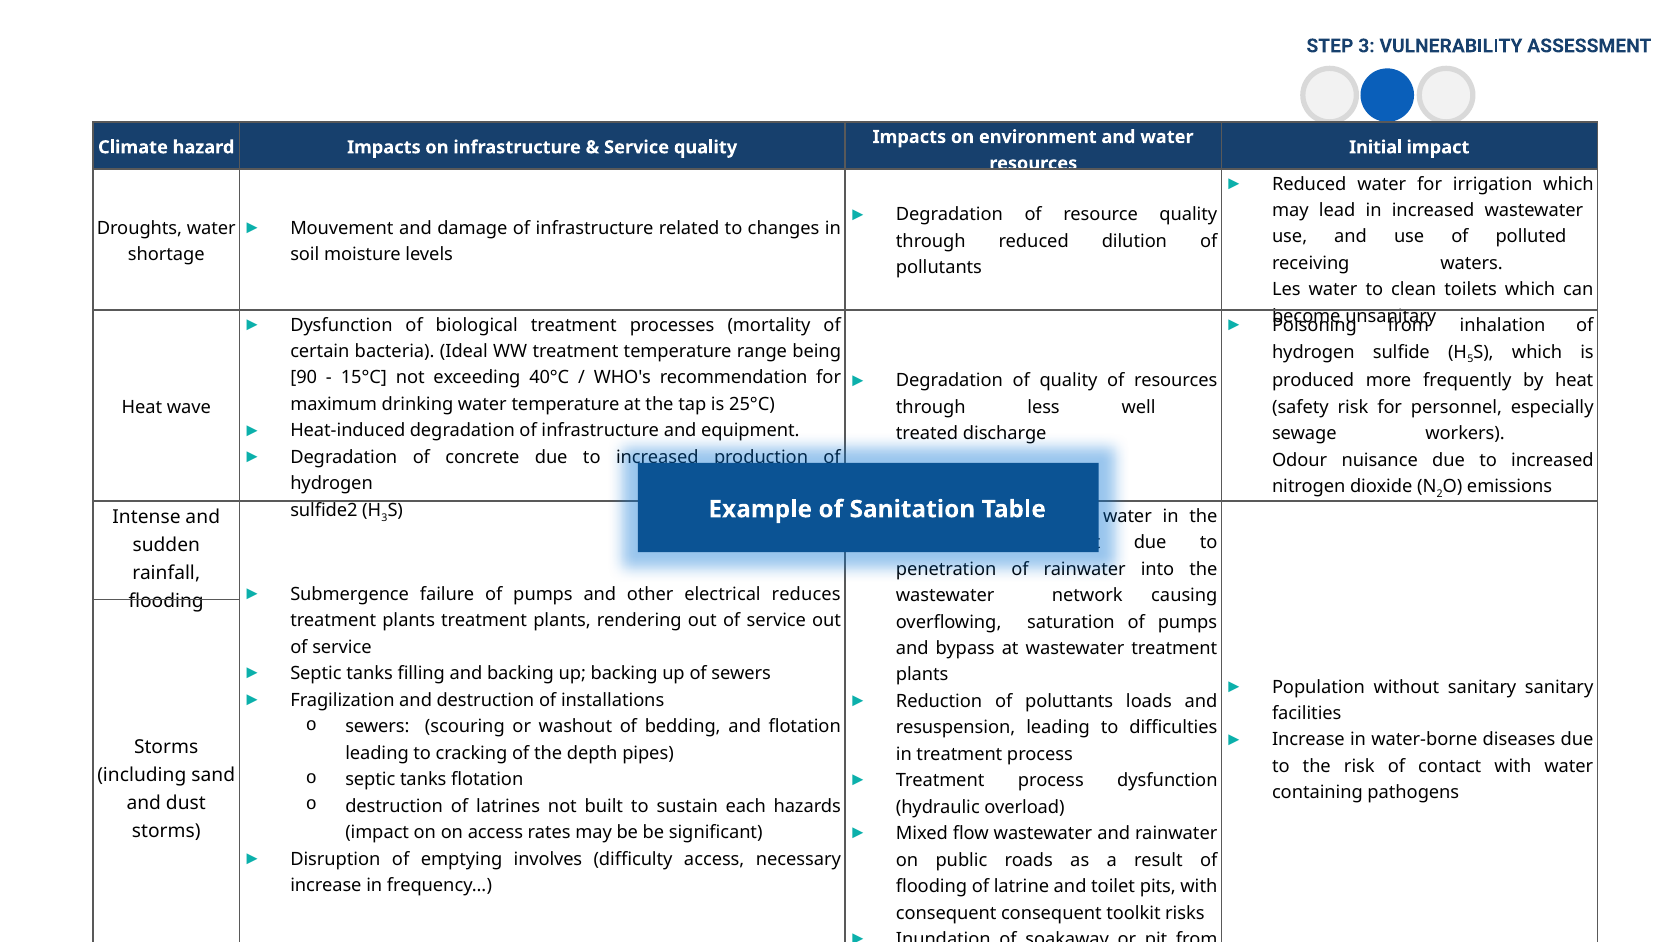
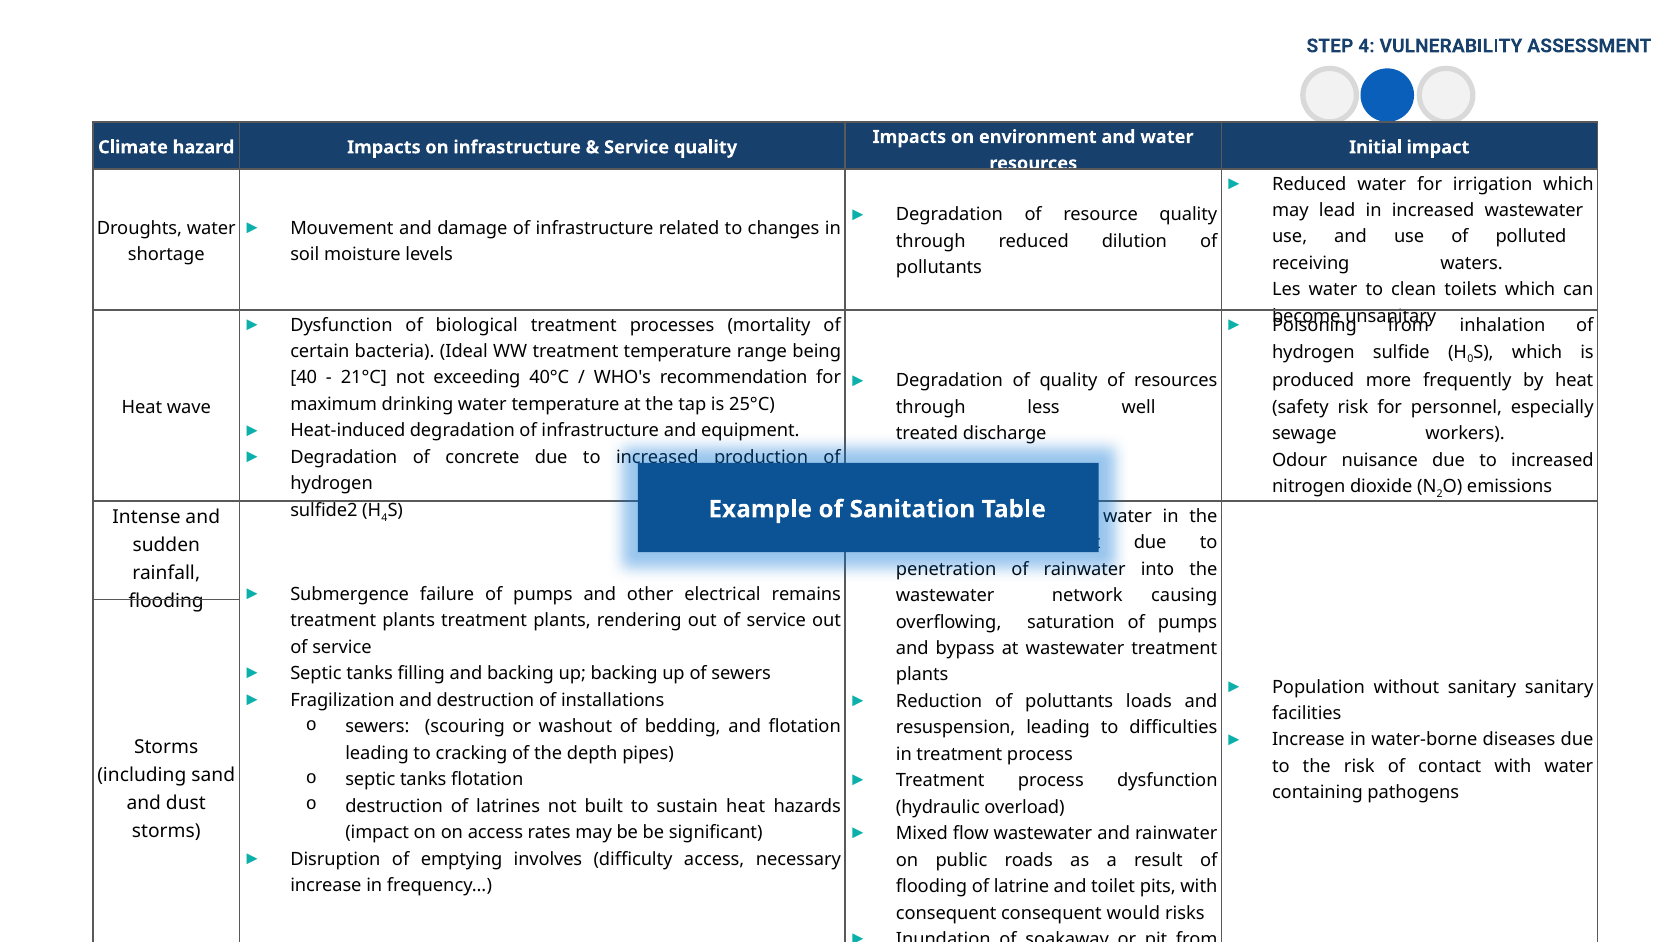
STEP 3: 3 -> 4 (1366, 46)
5: 5 -> 0 (1470, 359)
90: 90 -> 40 (304, 378)
15°C: 15°C -> 21°C (364, 378)
3: 3 -> 4 (384, 518)
reduces: reduces -> remains (806, 595)
sustain each: each -> heat (746, 806)
toolkit: toolkit -> would (1133, 913)
